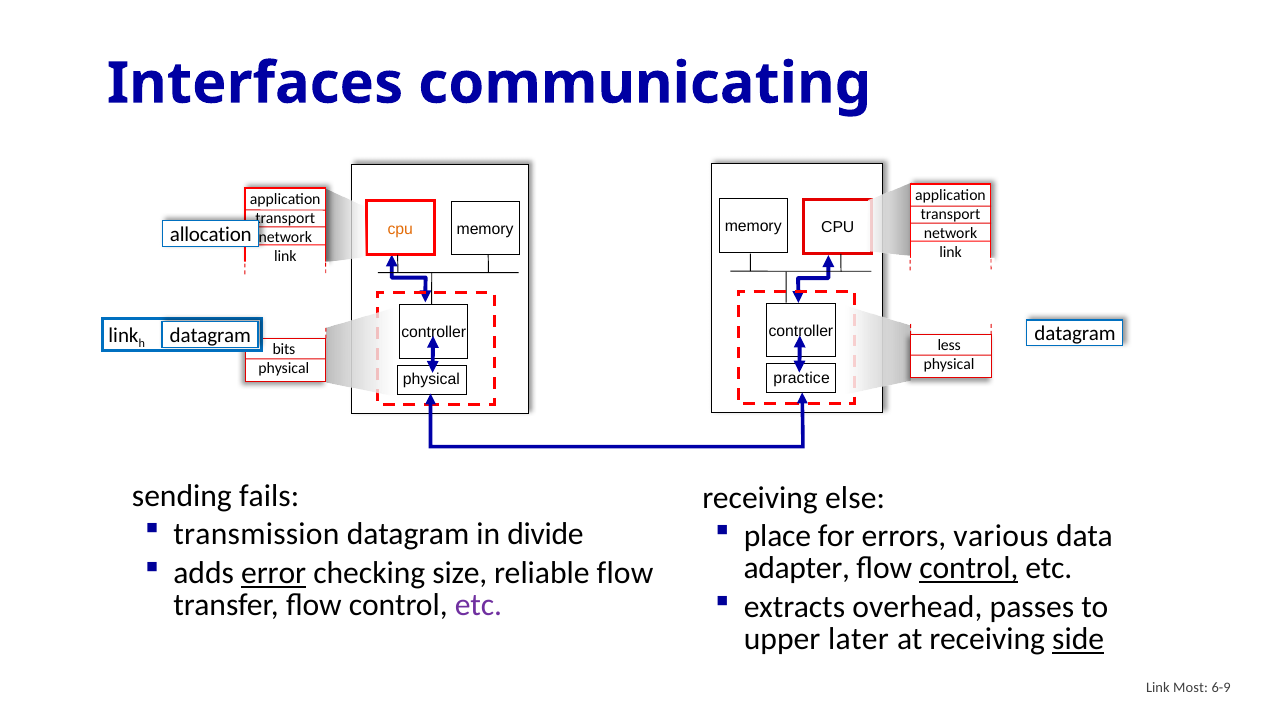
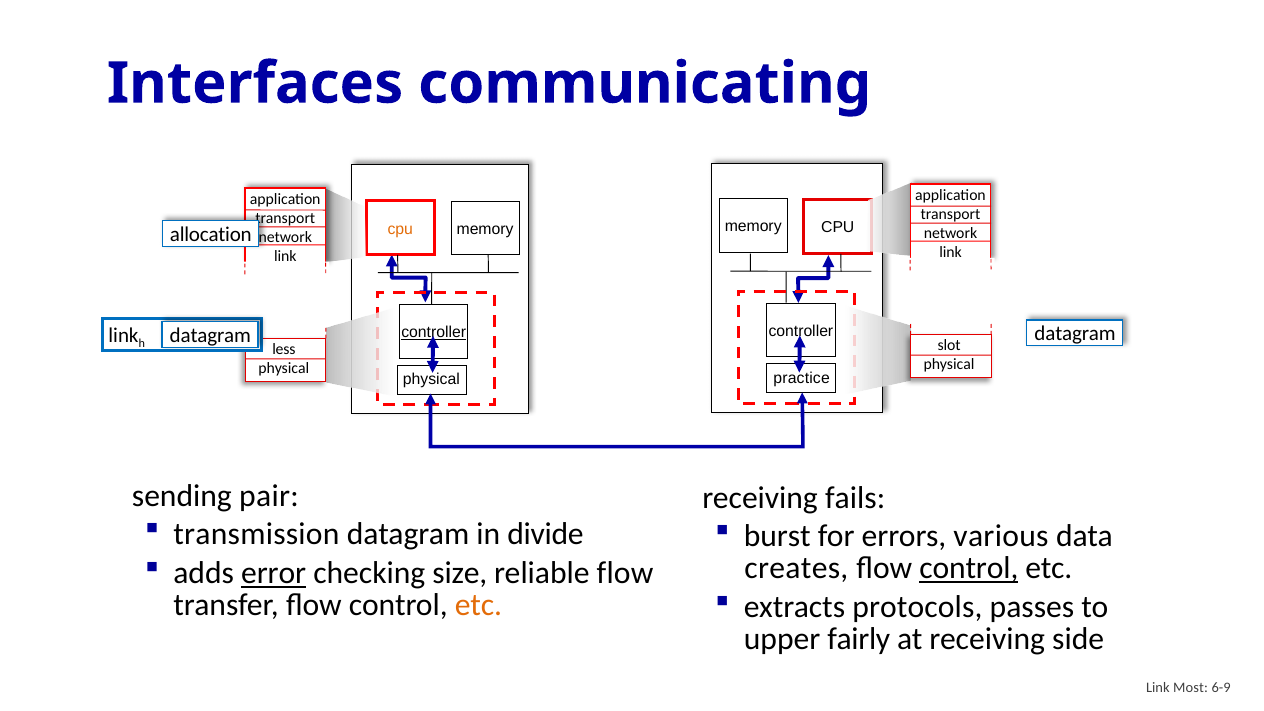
controller underline: none -> present (434, 332)
less: less -> slot (949, 346)
bits: bits -> less (284, 349)
fails: fails -> pair (269, 496)
else: else -> fails (855, 498)
place: place -> burst (777, 536)
adapter: adapter -> creates (796, 568)
overhead: overhead -> protocols (917, 607)
etc colour: purple -> orange (478, 605)
later: later -> fairly (859, 639)
side underline: present -> none (1078, 639)
